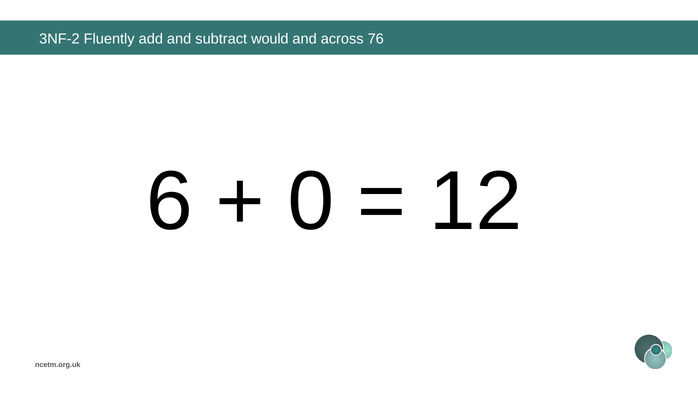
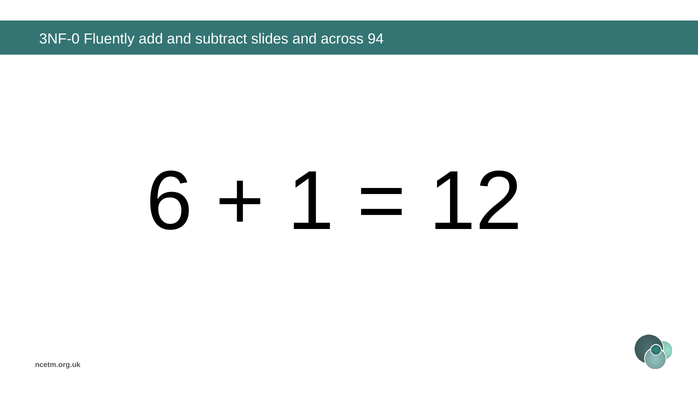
3NF-2: 3NF-2 -> 3NF-0 (59, 39)
would: would -> slides (270, 39)
76: 76 -> 94 (376, 39)
0: 0 -> 1 (311, 202)
